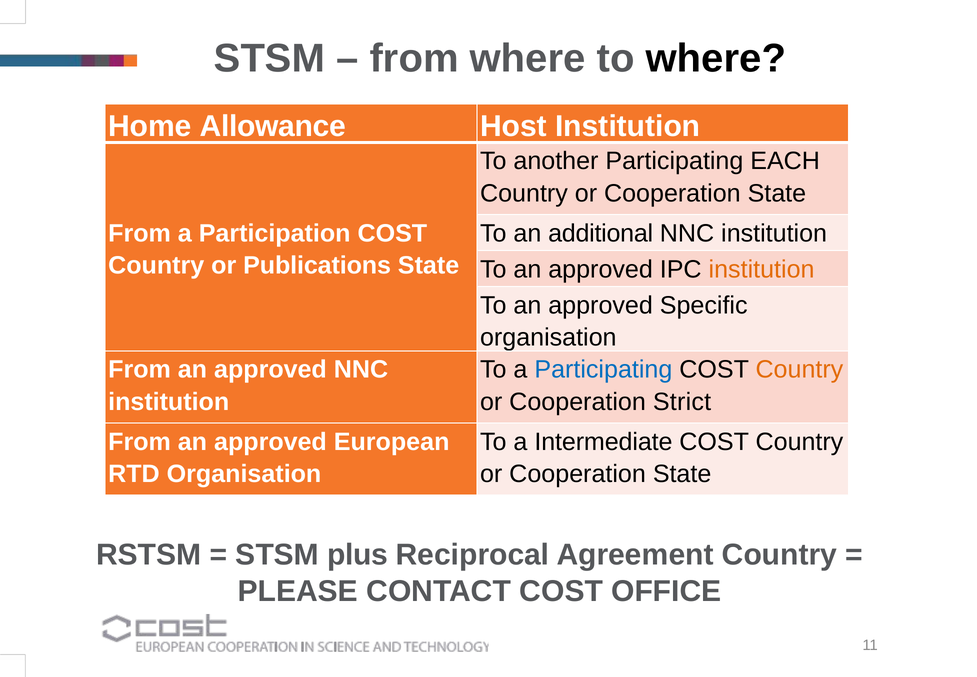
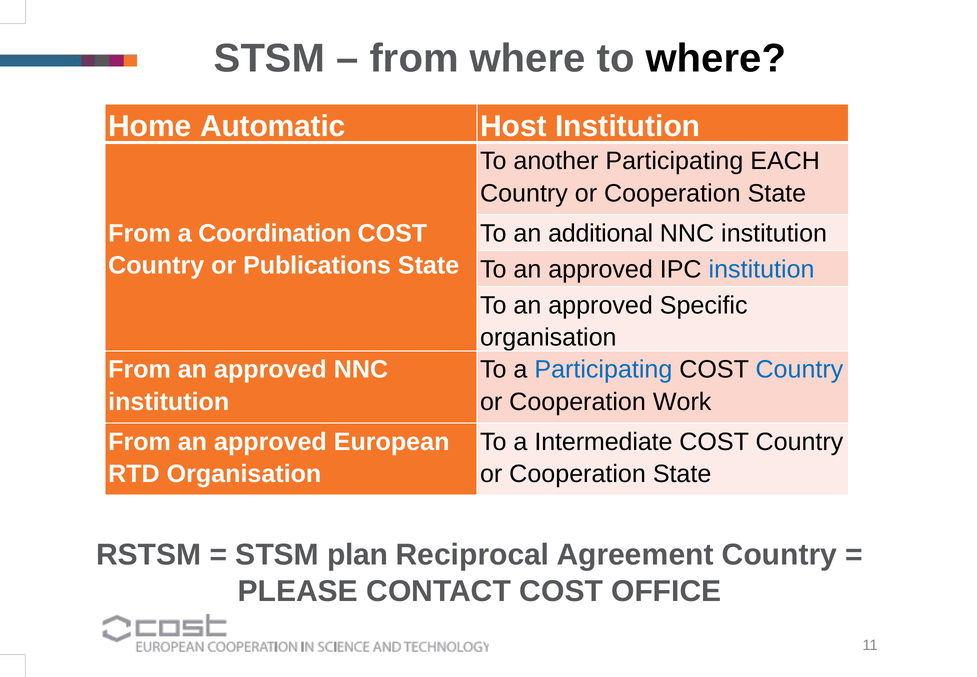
Allowance: Allowance -> Automatic (273, 126)
Participation: Participation -> Coordination (275, 233)
institution colour: orange -> blue (762, 269)
Country colour: orange -> blue (799, 369)
Strict: Strict -> Work (682, 401)
plus: plus -> plan (357, 555)
